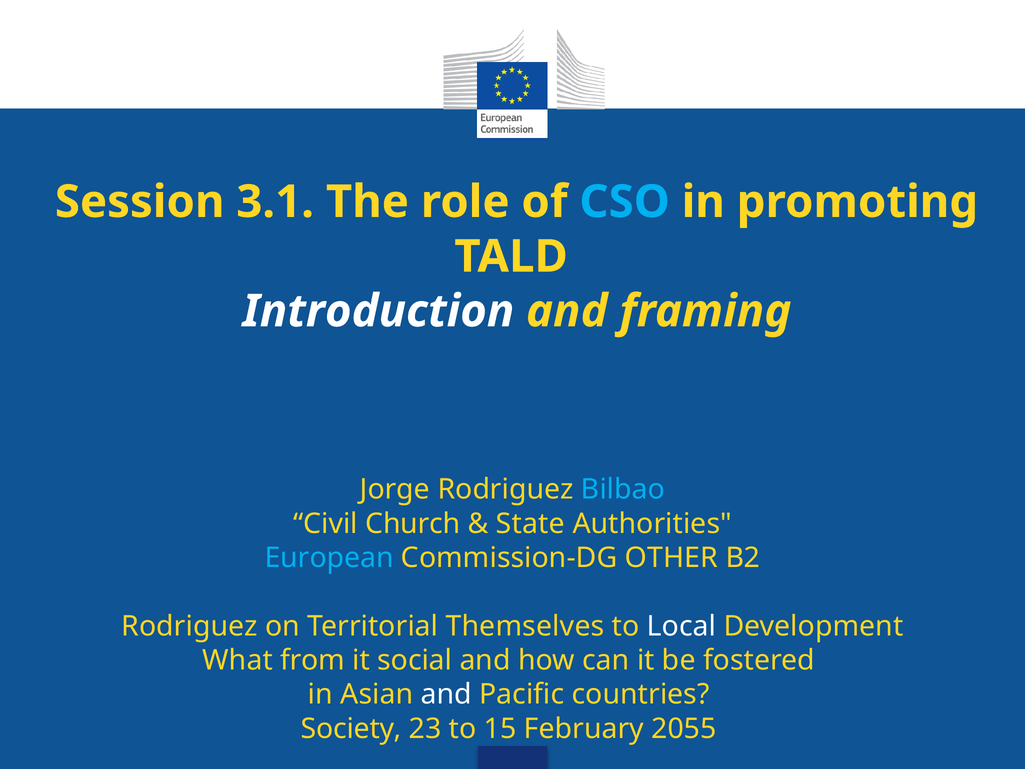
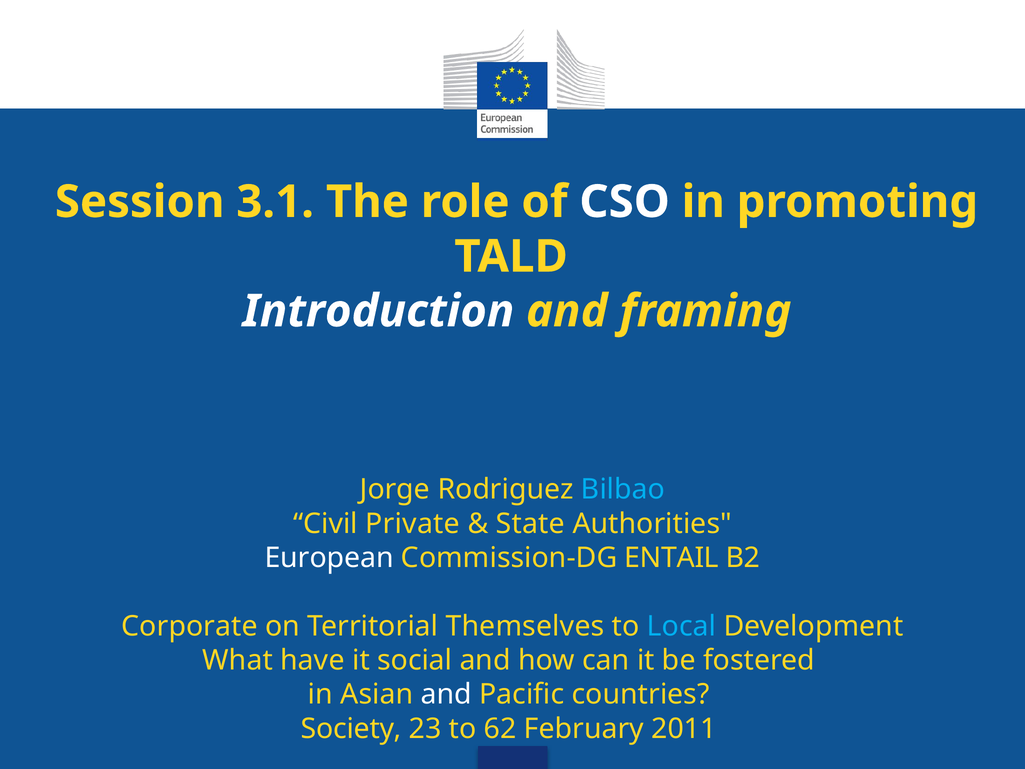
CSO colour: light blue -> white (625, 202)
Church: Church -> Private (413, 523)
European colour: light blue -> white (329, 558)
OTHER: OTHER -> ENTAIL (671, 558)
Rodriguez: Rodriguez -> Corporate (190, 626)
Local colour: white -> light blue (681, 626)
from: from -> have (312, 660)
15: 15 -> 62 (500, 729)
2055: 2055 -> 2011 (684, 729)
